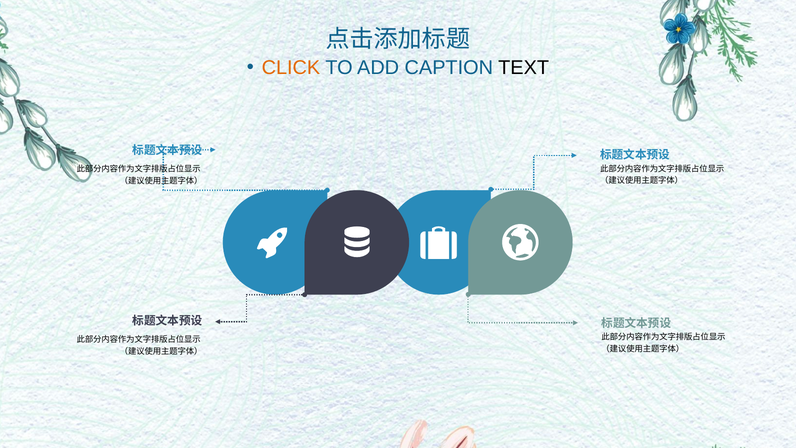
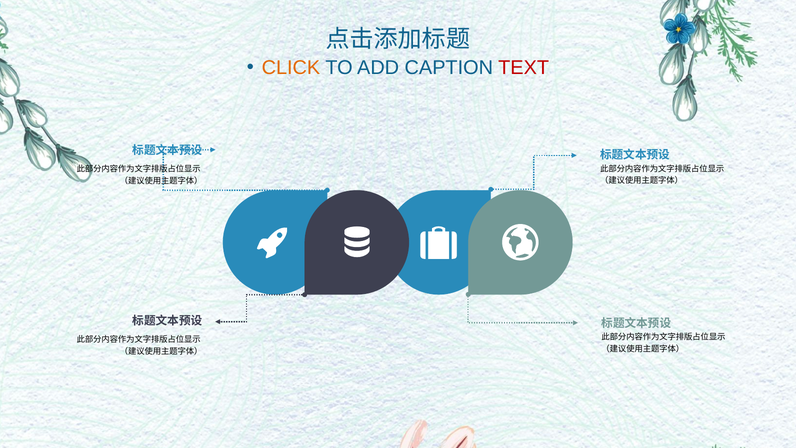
TEXT colour: black -> red (524, 67)
